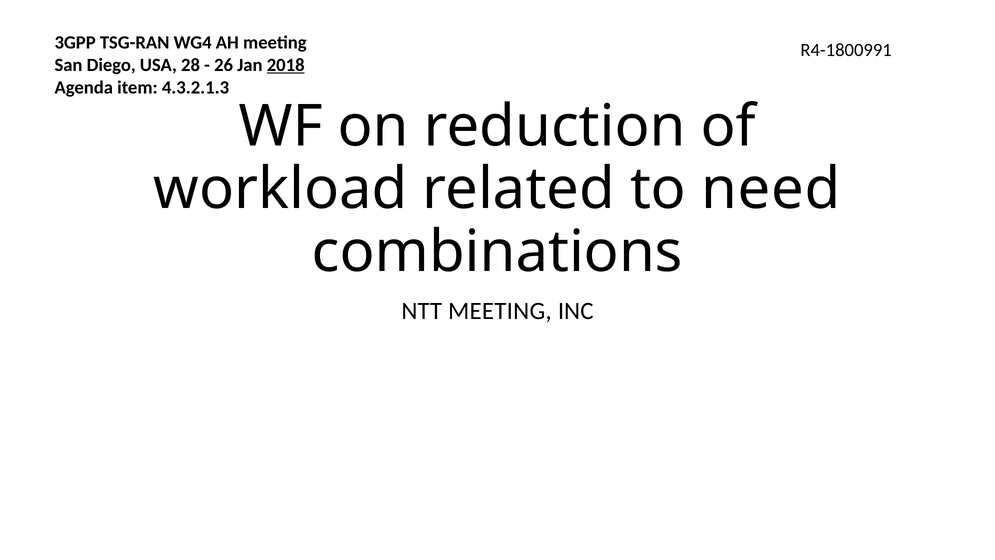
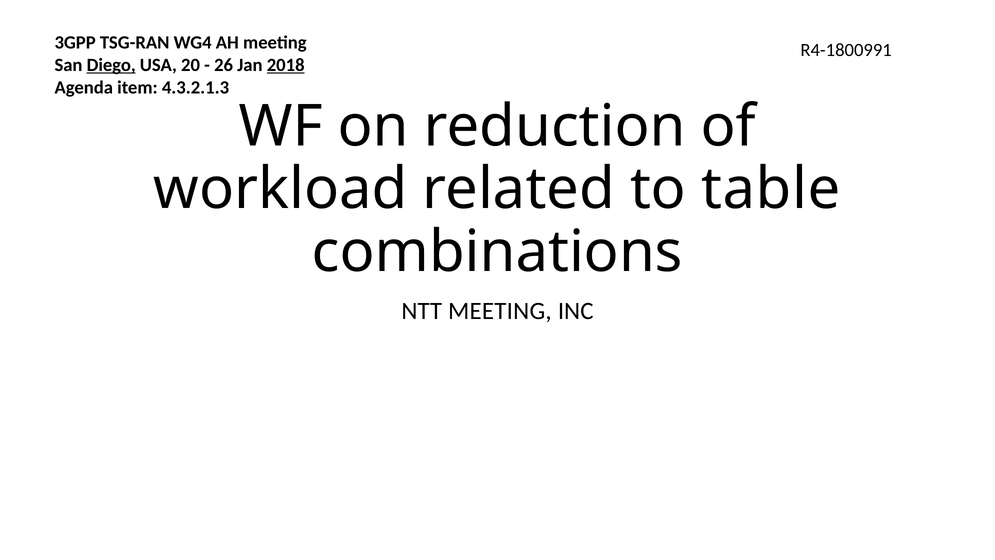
Diego underline: none -> present (111, 65)
28: 28 -> 20 (191, 65)
need: need -> table (771, 189)
